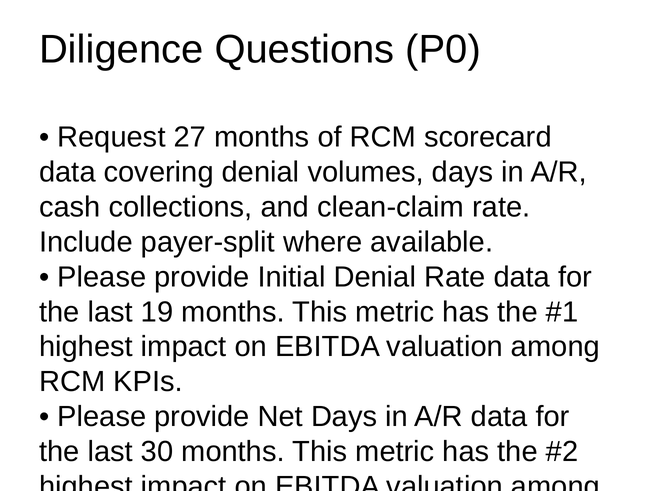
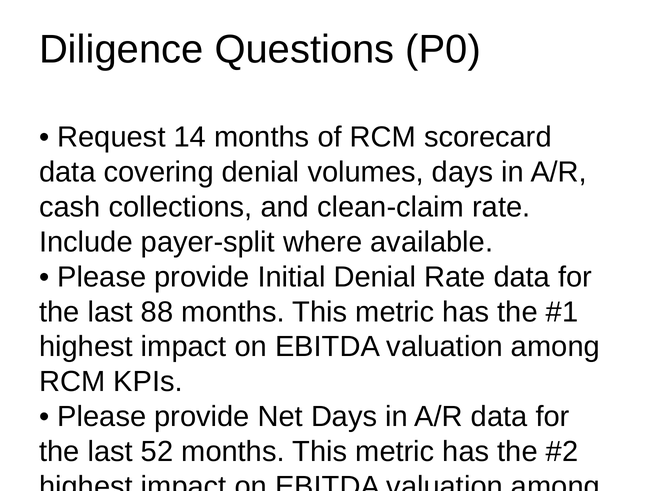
27: 27 -> 14 (190, 137)
19: 19 -> 88 (157, 312)
30: 30 -> 52 (157, 451)
